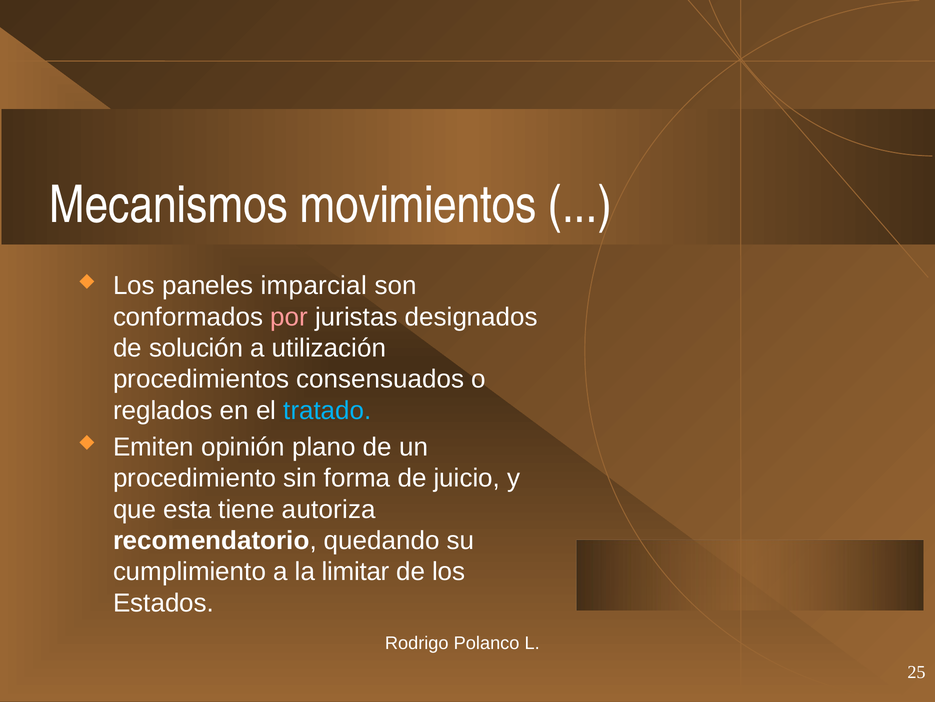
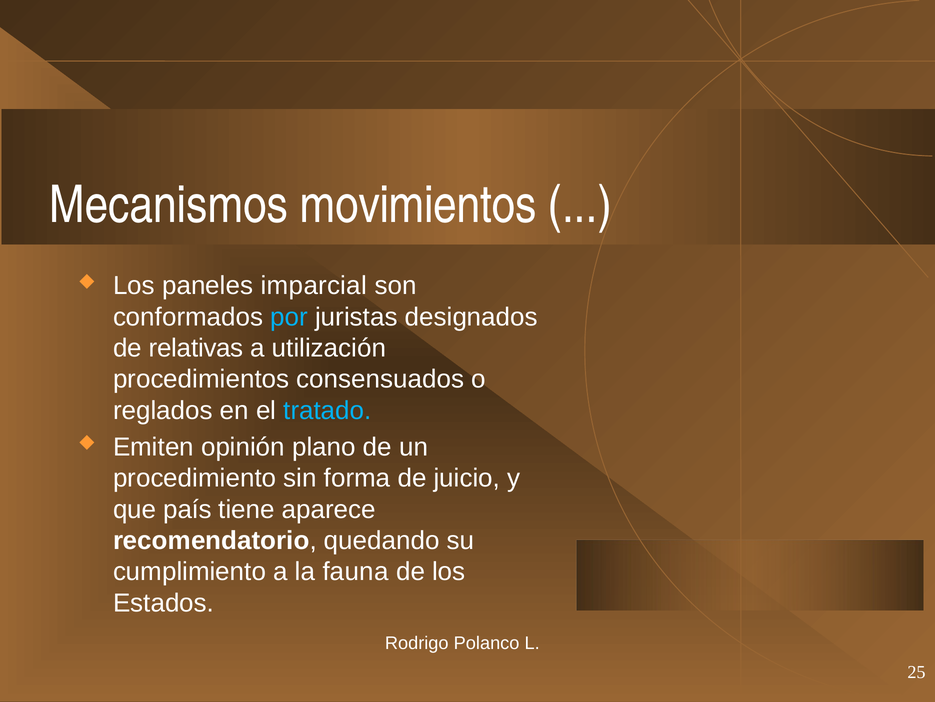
por colour: pink -> light blue (289, 317)
solución: solución -> relativas (196, 348)
esta: esta -> país (188, 509)
autoriza: autoriza -> aparece (329, 509)
limitar: limitar -> fauna (356, 571)
